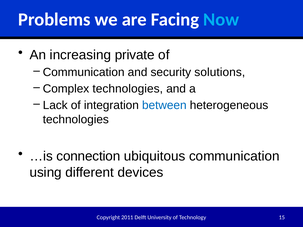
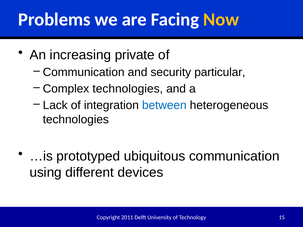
Now colour: light blue -> yellow (221, 20)
solutions: solutions -> particular (220, 72)
connection: connection -> prototyped (88, 156)
